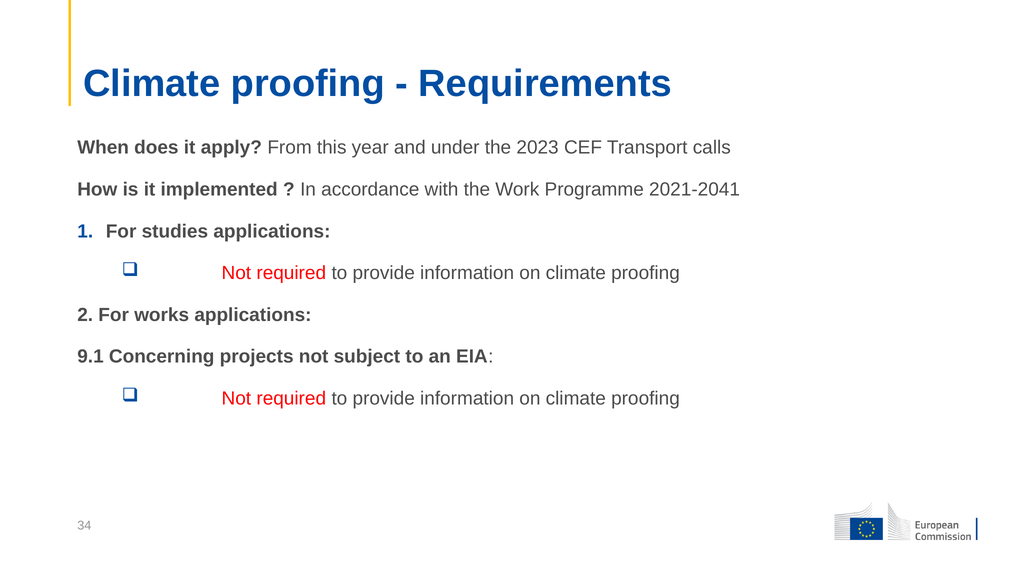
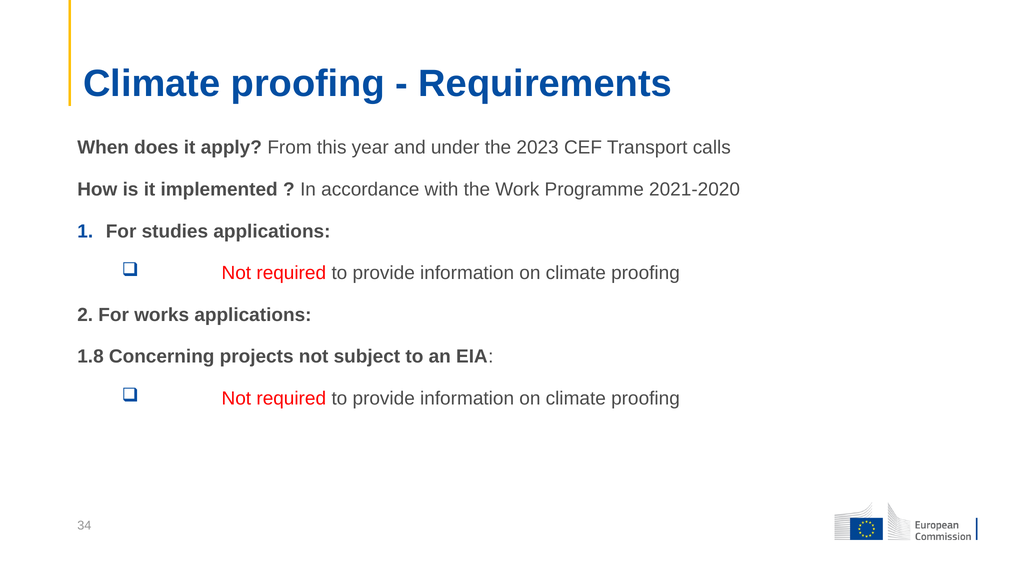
2021-2041: 2021-2041 -> 2021-2020 (695, 190)
9.1: 9.1 -> 1.8 (91, 357)
